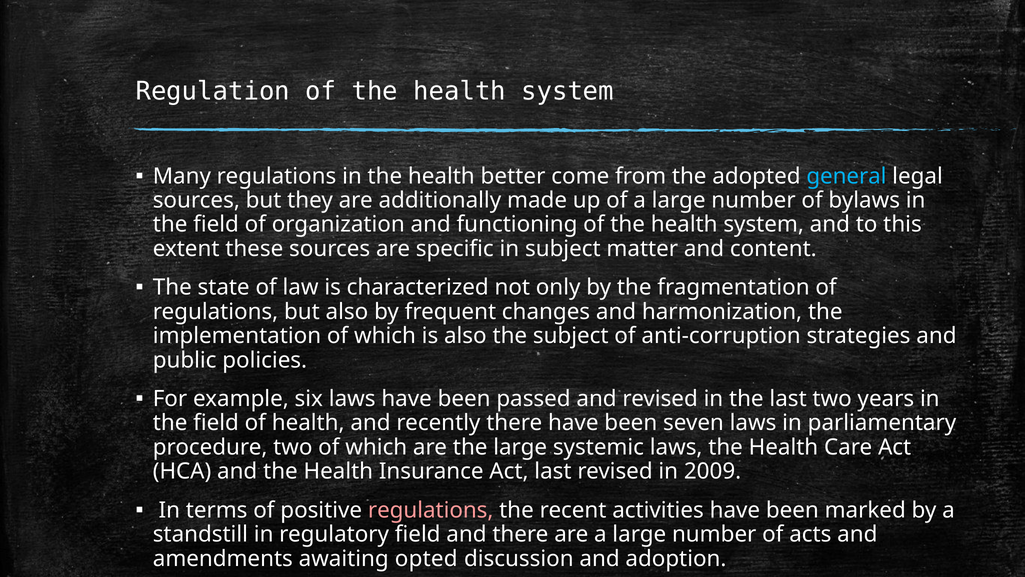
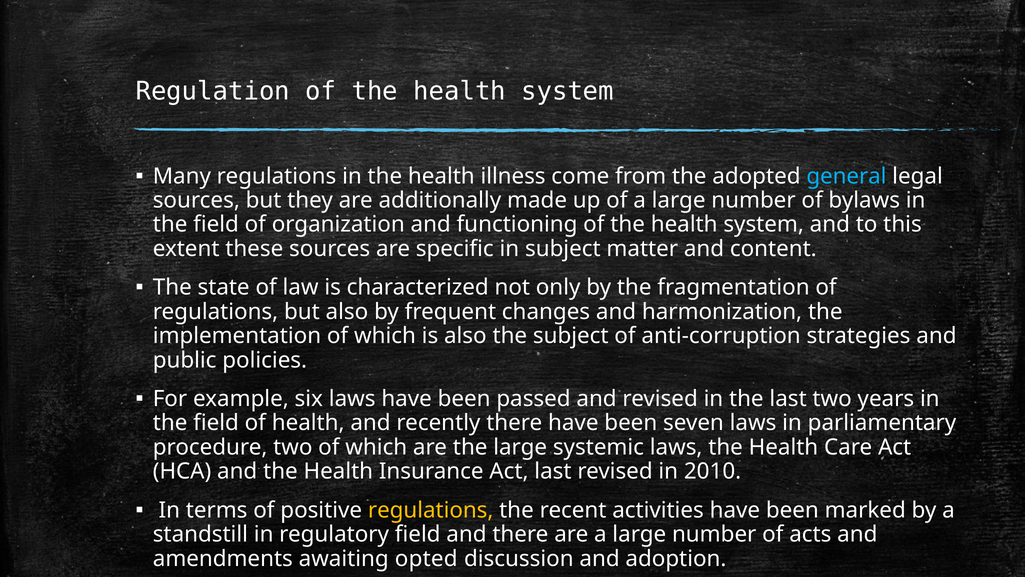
better: better -> illness (513, 176)
2009: 2009 -> 2010 (713, 471)
regulations colour: pink -> yellow (431, 510)
